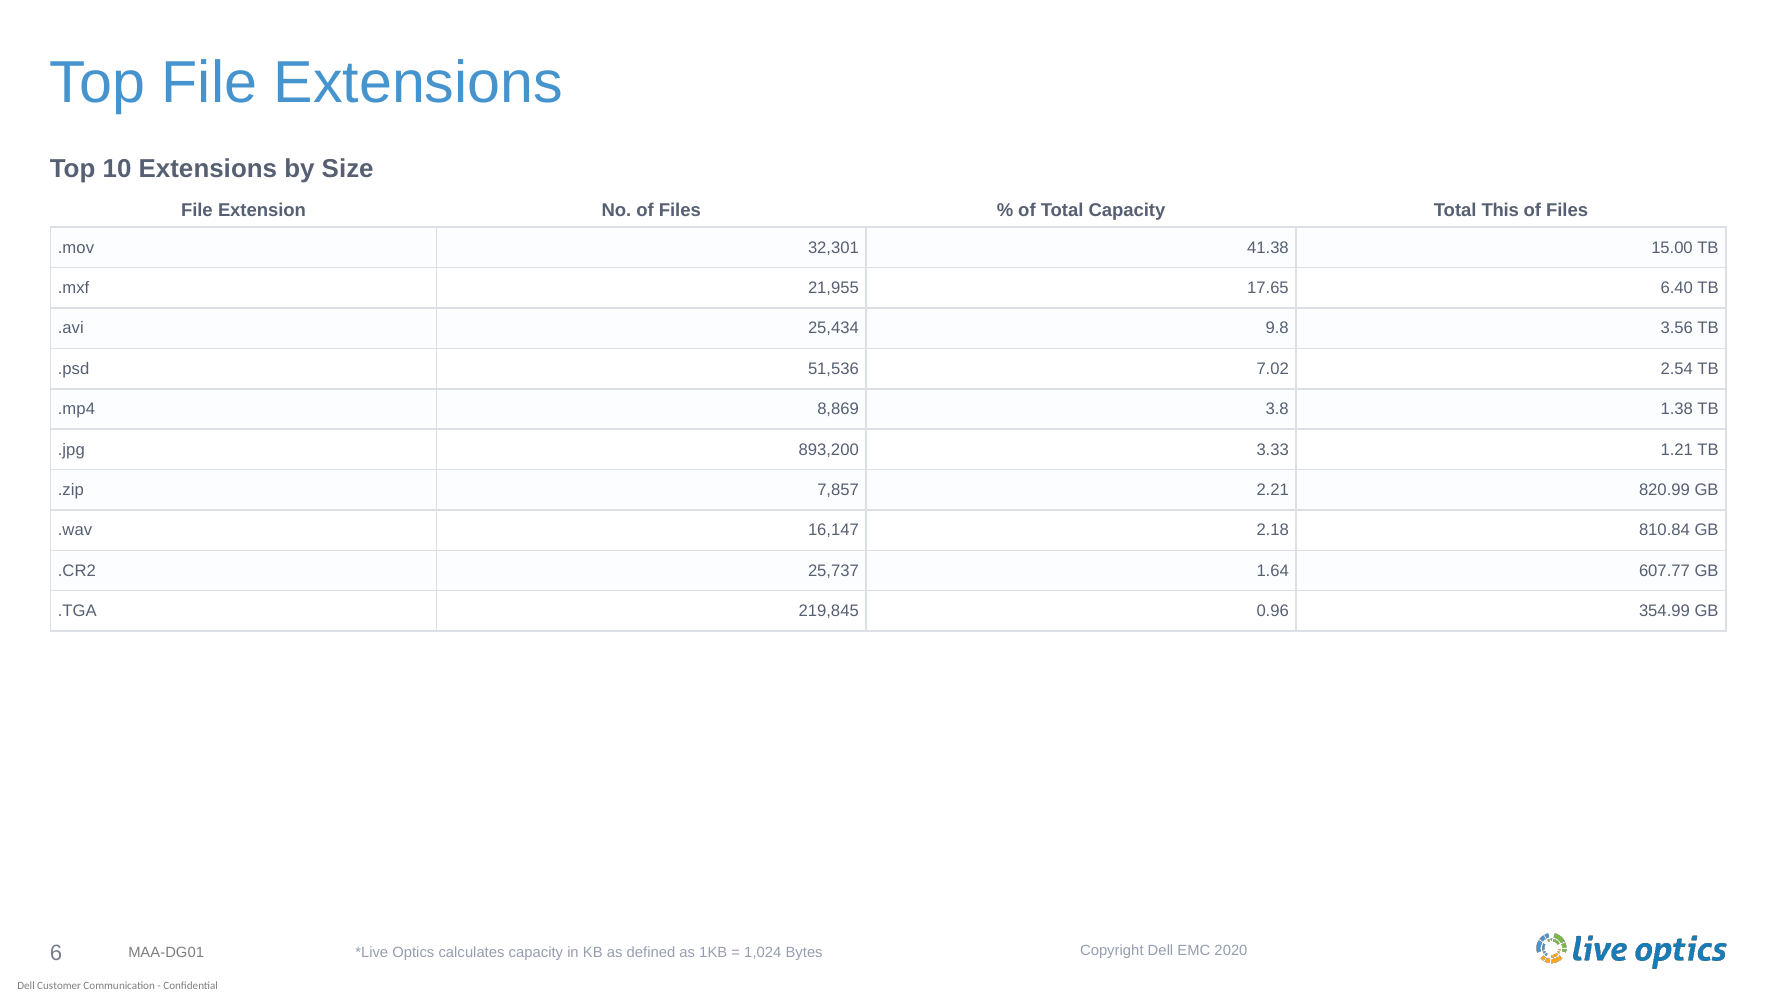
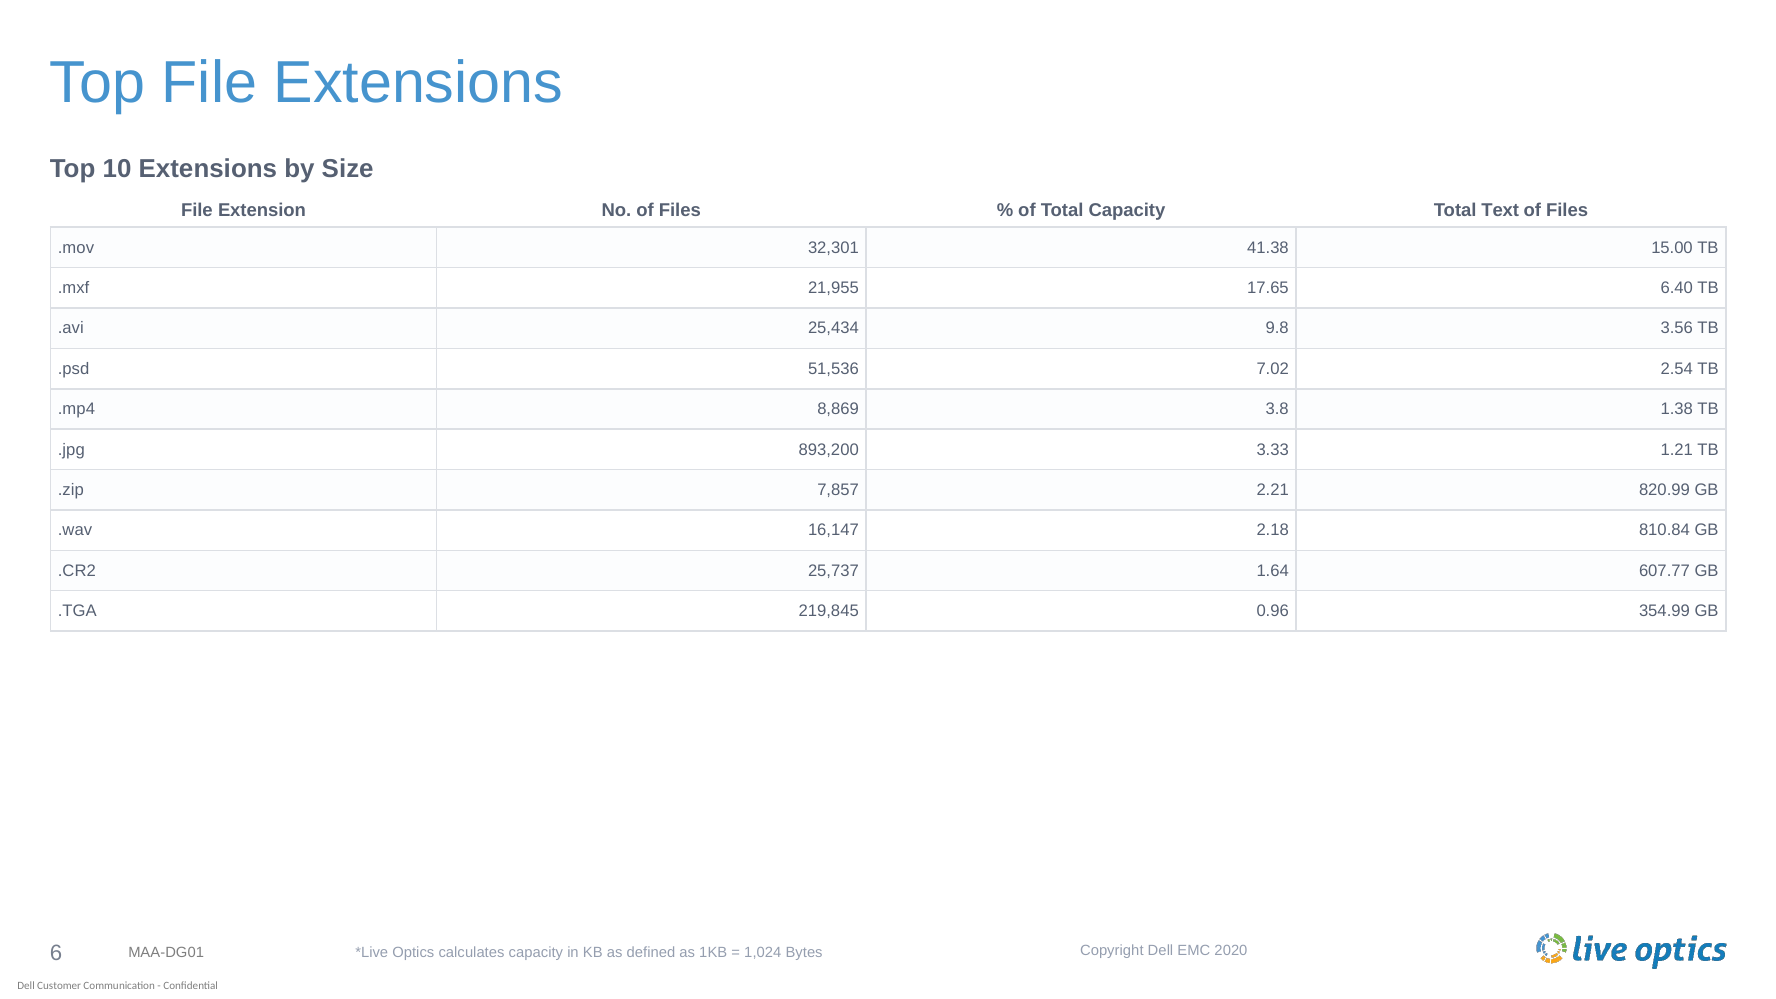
This: This -> Text (1500, 210)
